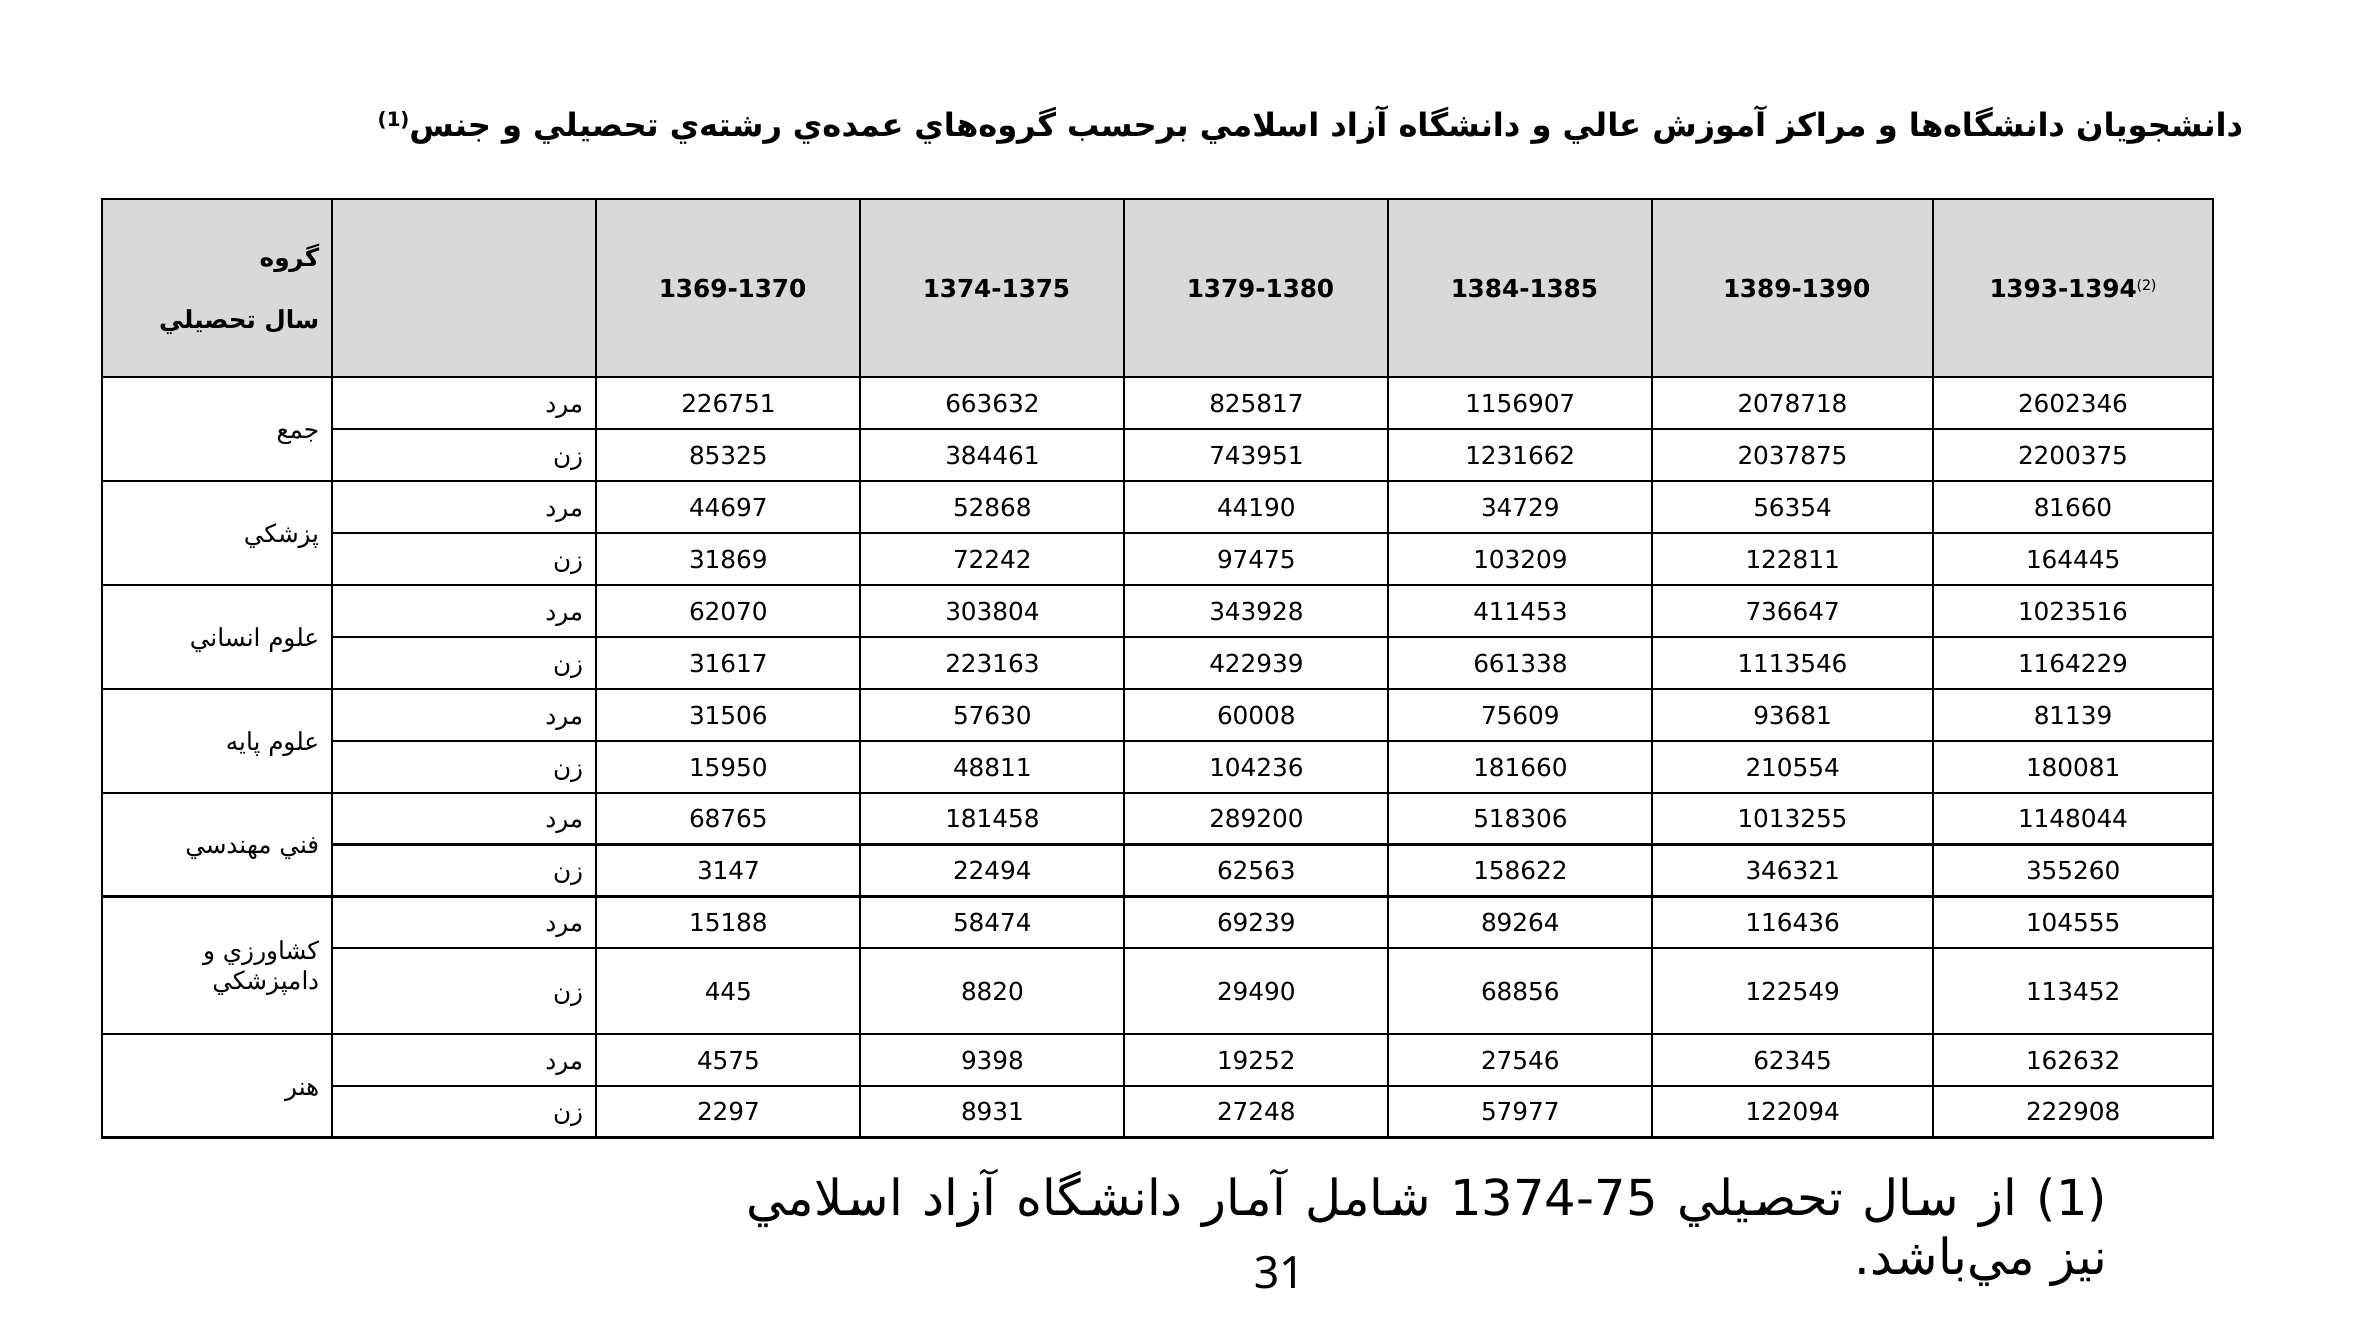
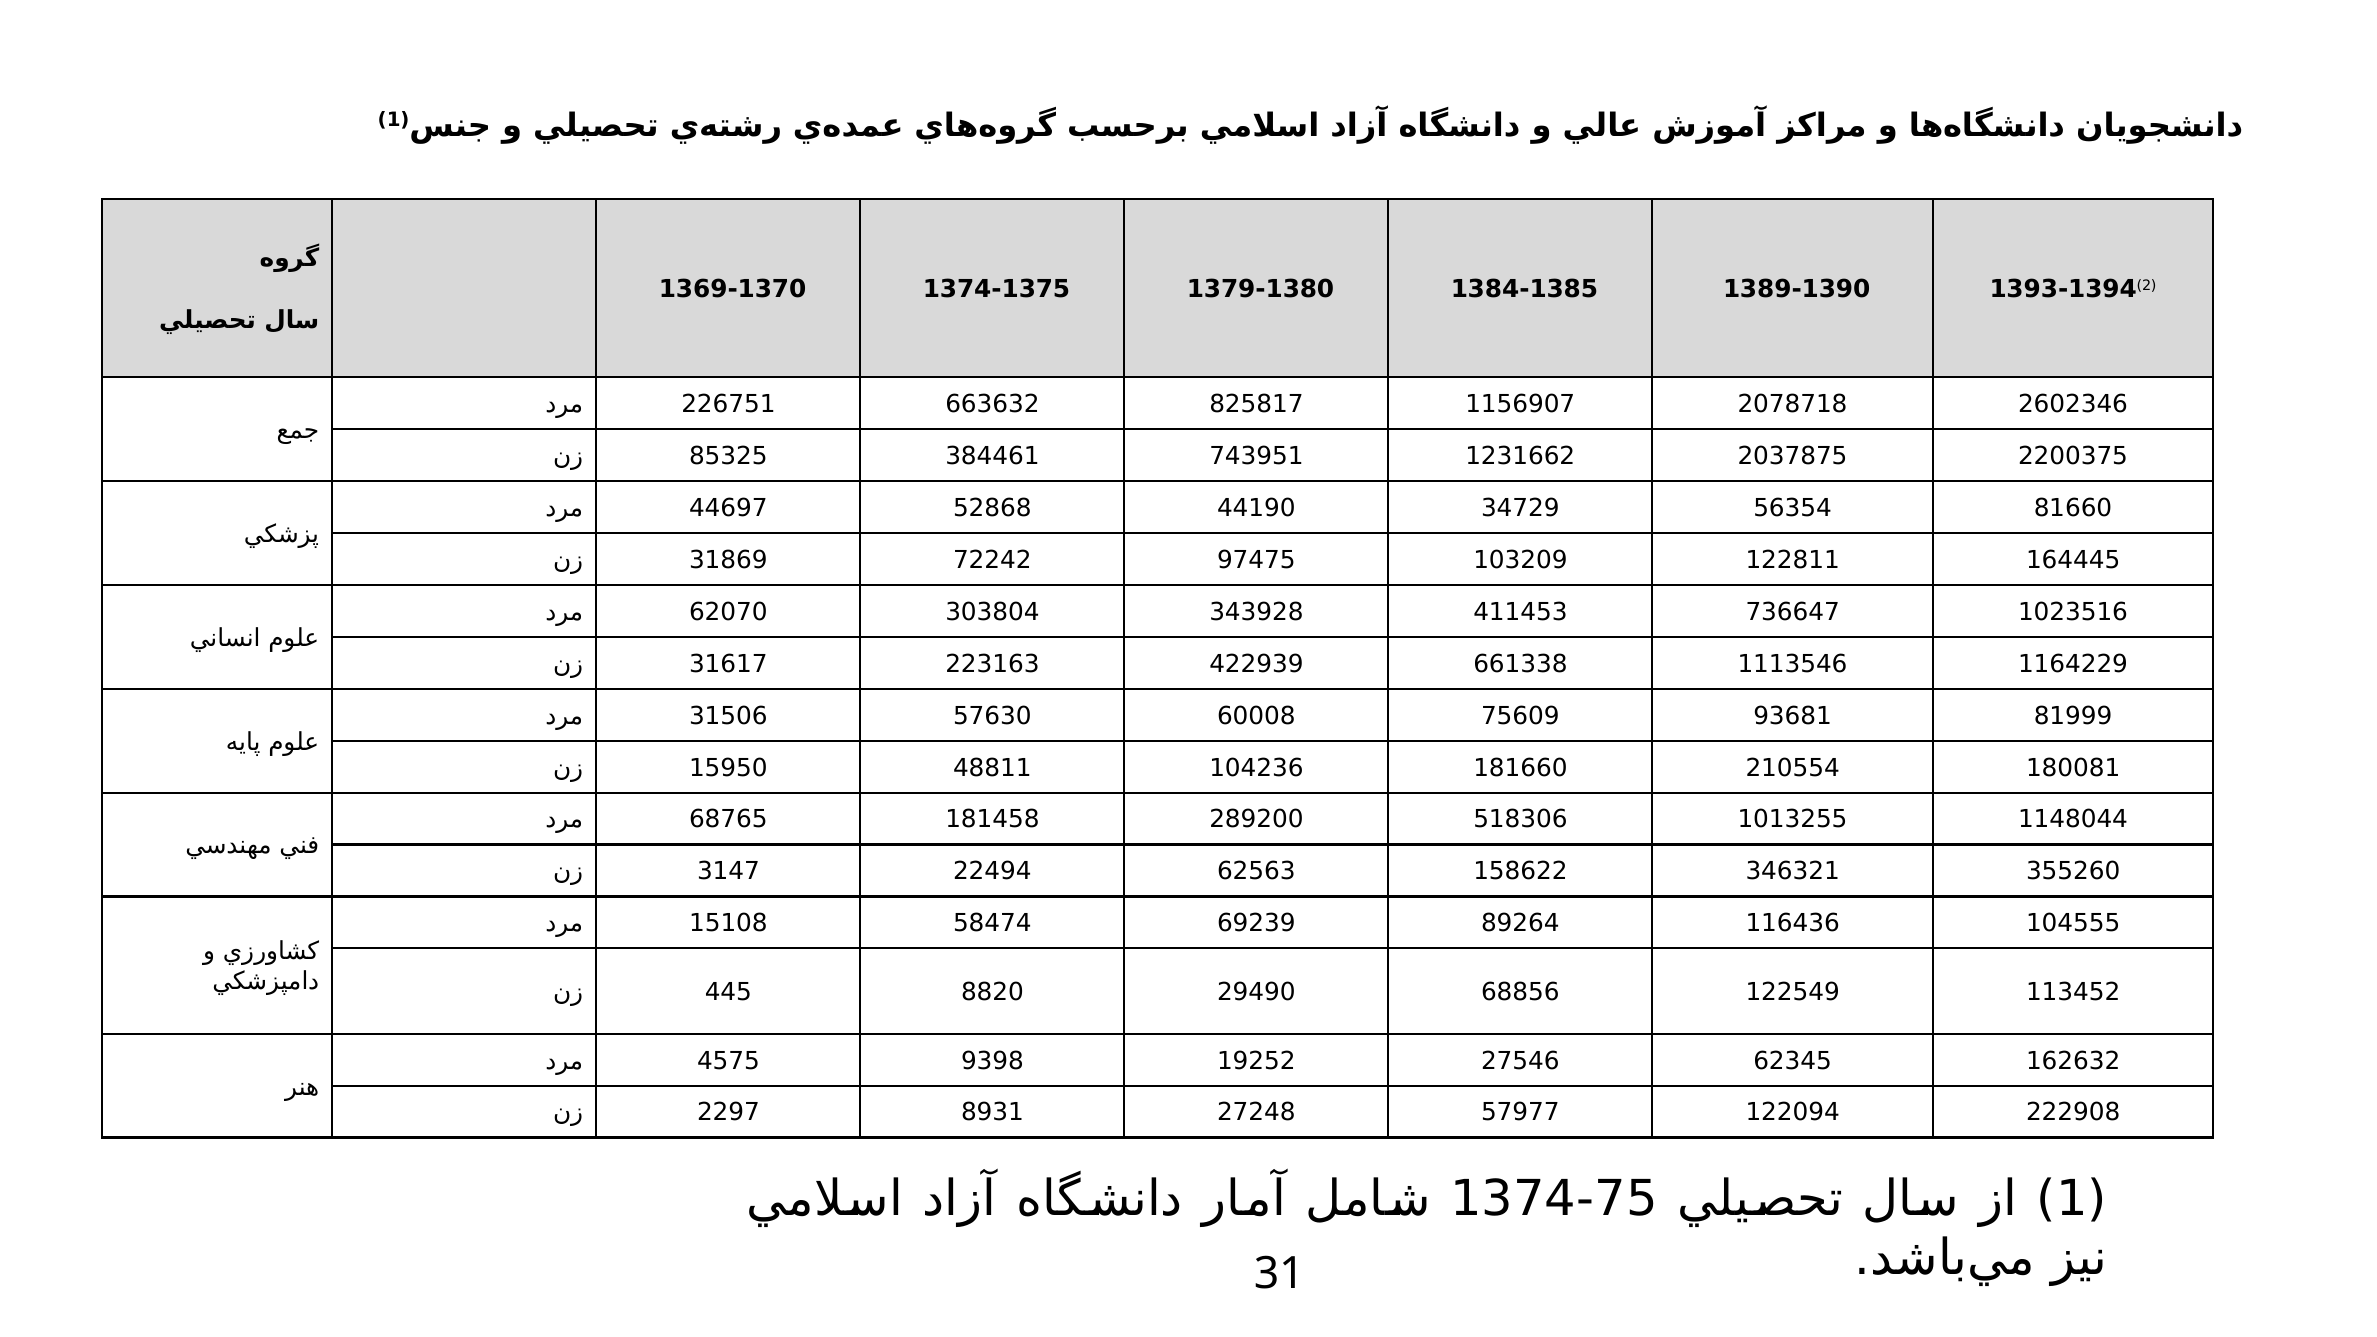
81139: 81139 -> 81999 (2073, 716)
15188: 15188 -> 15108 (728, 924)
